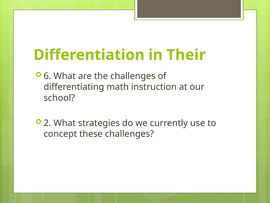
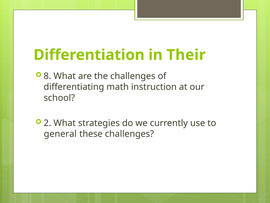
6: 6 -> 8 (47, 76)
concept: concept -> general (60, 134)
